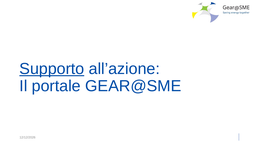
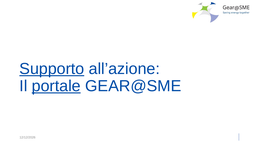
portale underline: none -> present (56, 86)
